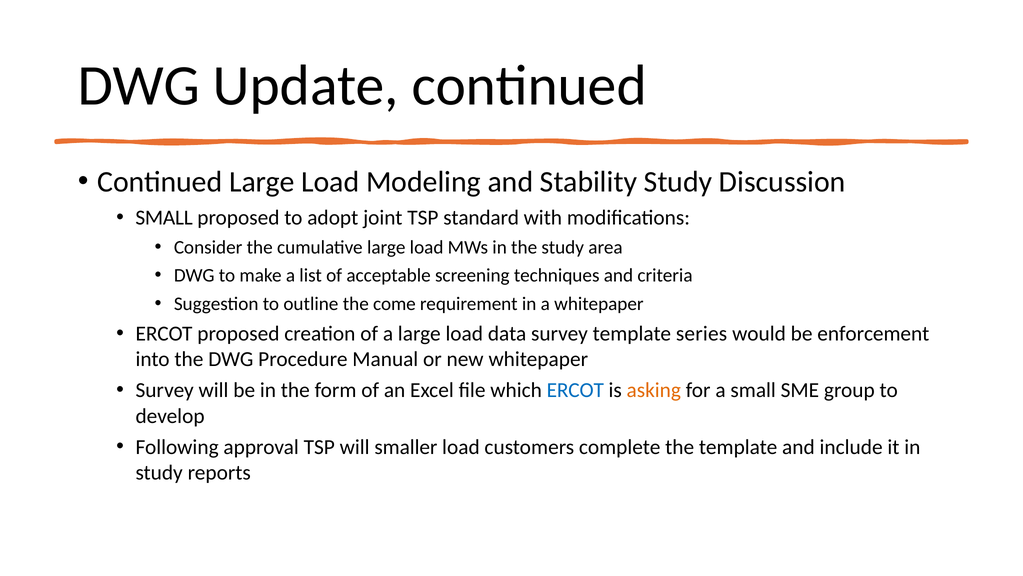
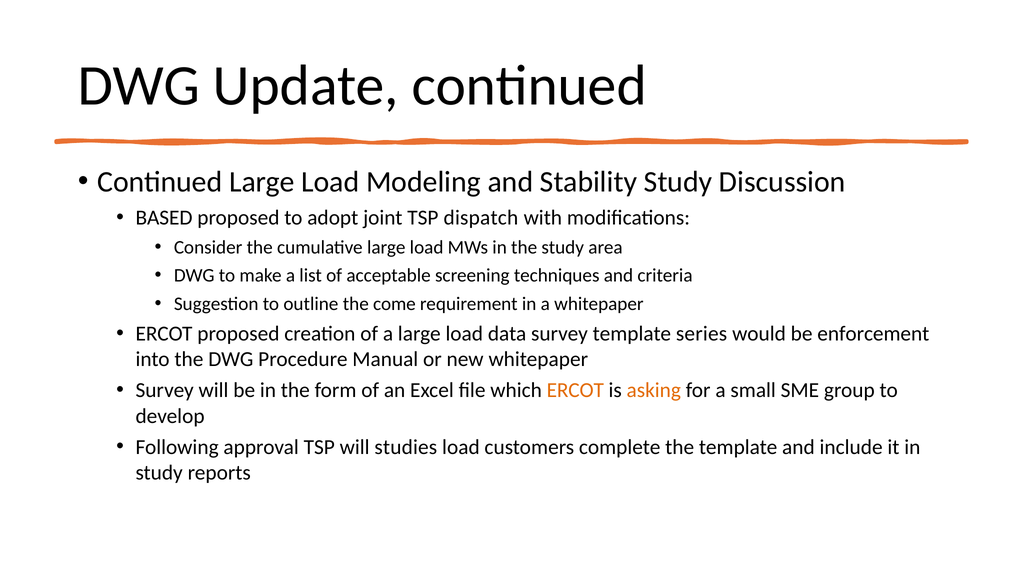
SMALL: SMALL -> BASED (164, 218)
standard: standard -> dispatch (481, 218)
ERCOT colour: blue -> orange (575, 390)
smaller: smaller -> studies (406, 447)
